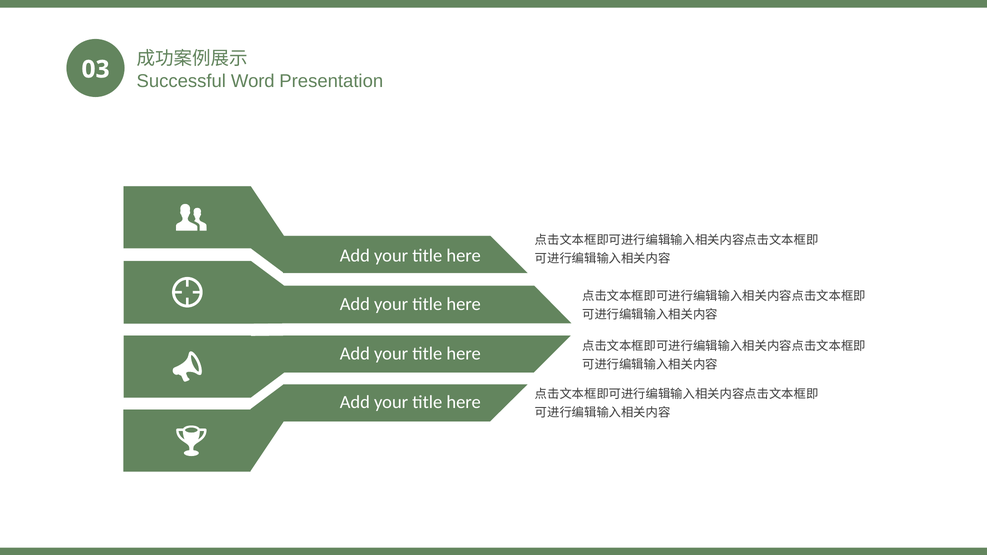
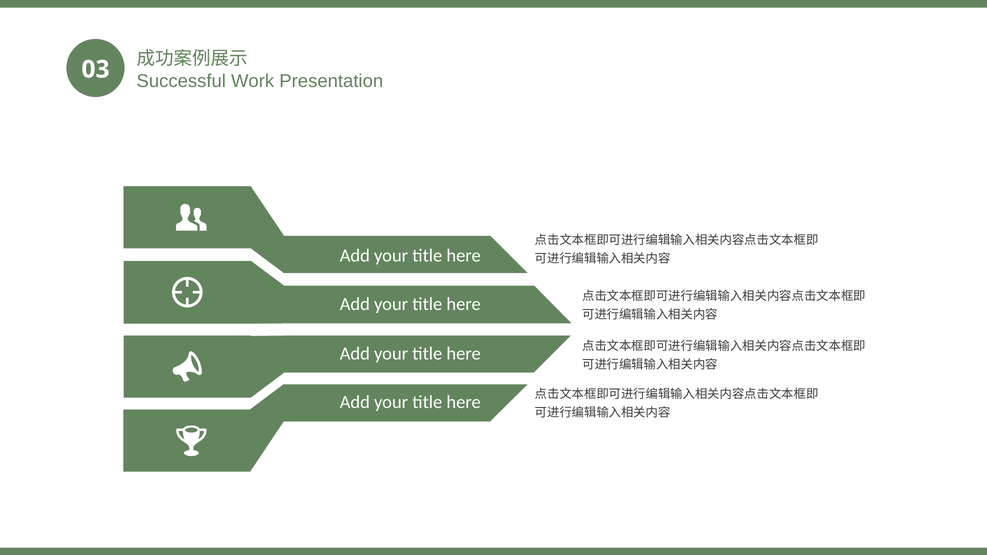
Word: Word -> Work (253, 81)
